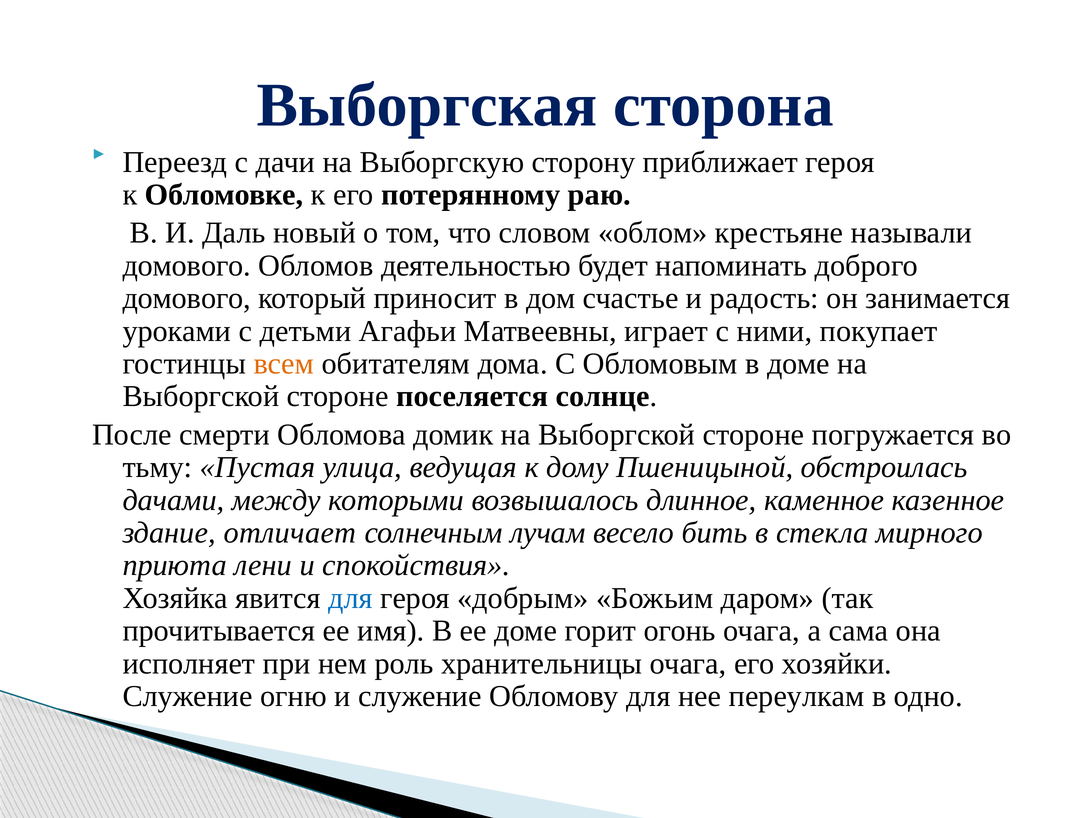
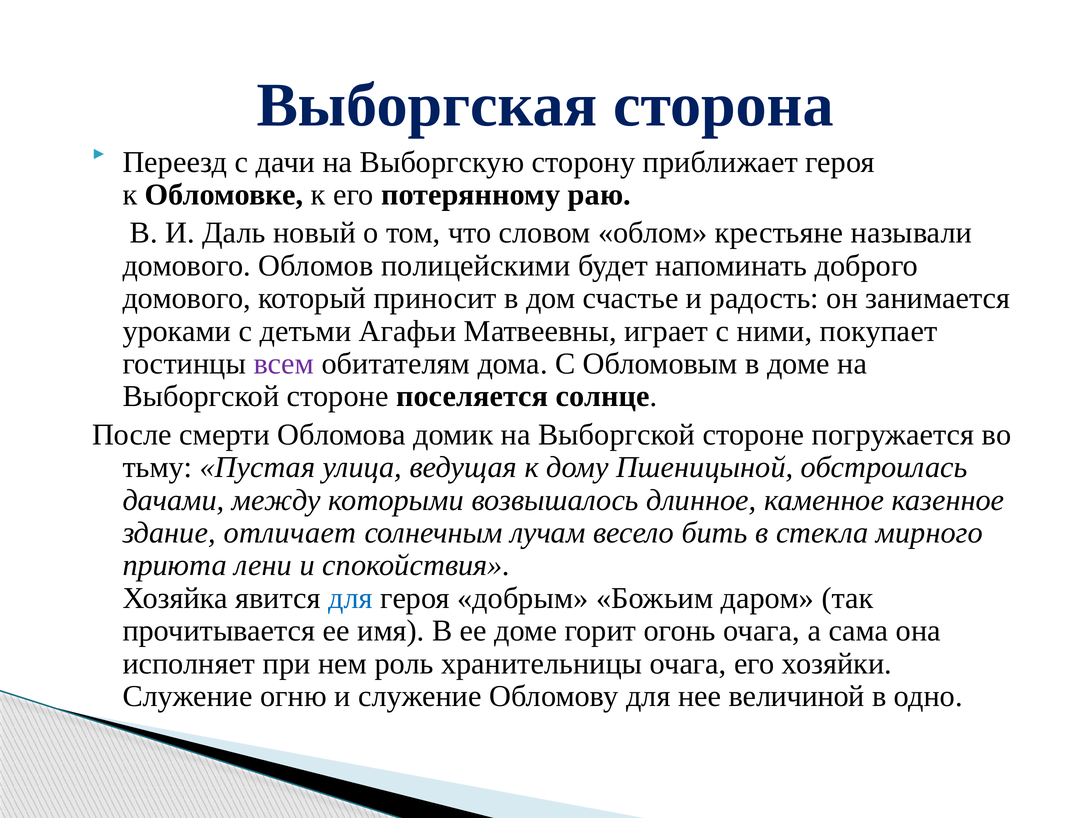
деятельностью: деятельностью -> полицейскими (476, 266)
всем colour: orange -> purple (284, 364)
переулкам: переулкам -> величиной (797, 697)
